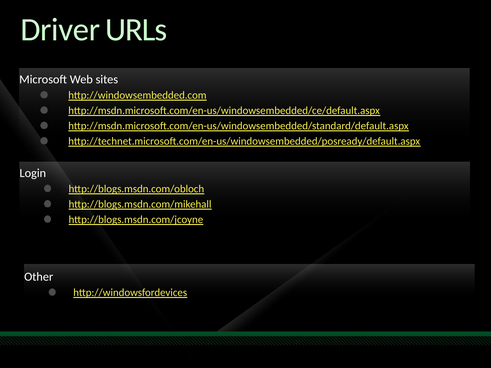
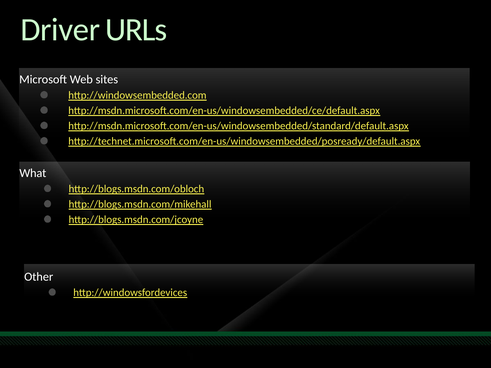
Login: Login -> What (33, 173)
